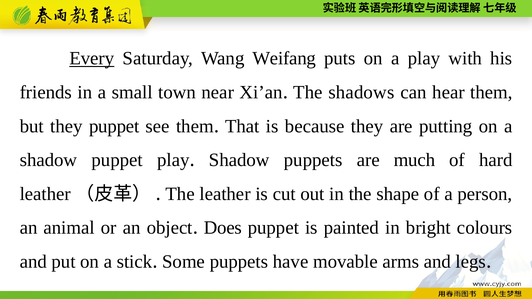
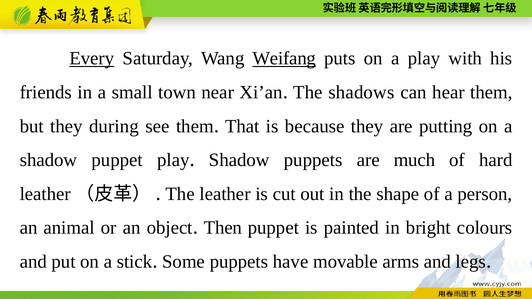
Weifang underline: none -> present (284, 58)
they puppet: puppet -> during (114, 126)
Does: Does -> Then (223, 228)
